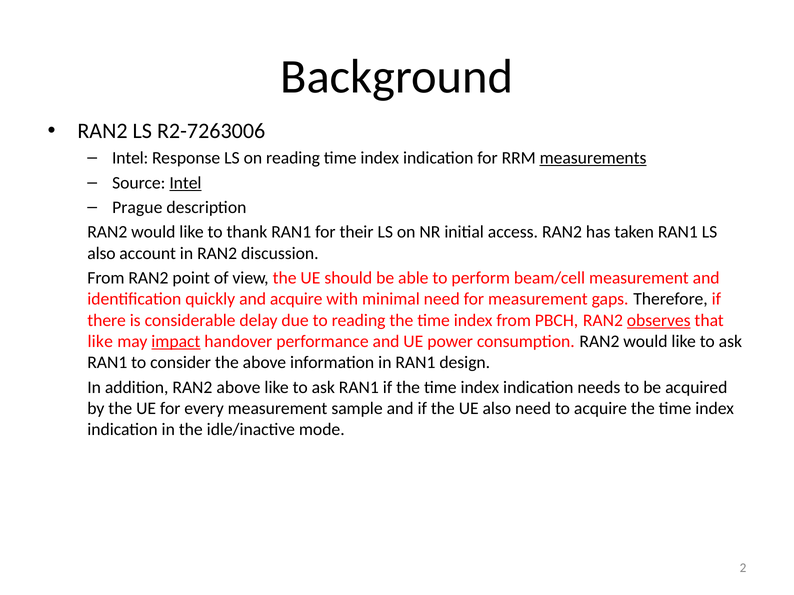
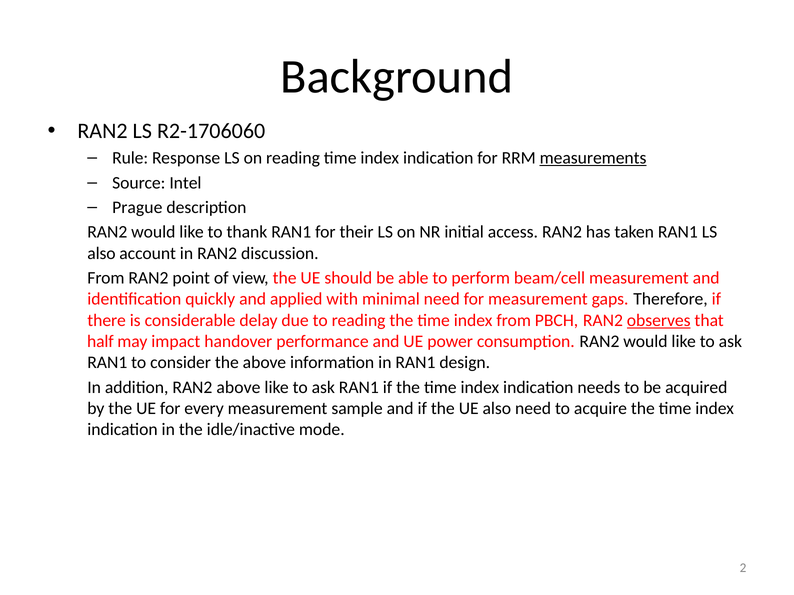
R2-7263006: R2-7263006 -> R2-1706060 (211, 131)
Intel: Intel -> Rule (130, 158)
Intel underline: present -> none (185, 183)
and acquire: acquire -> applied (296, 299)
like: like -> half (100, 342)
impact underline: present -> none (176, 342)
